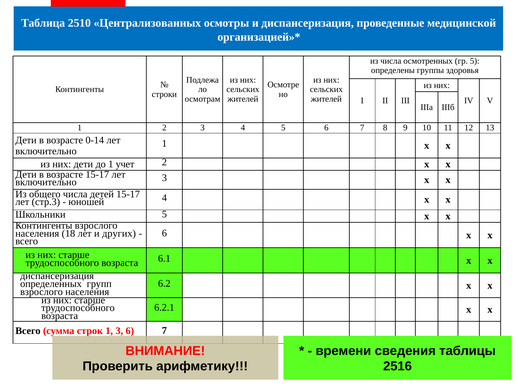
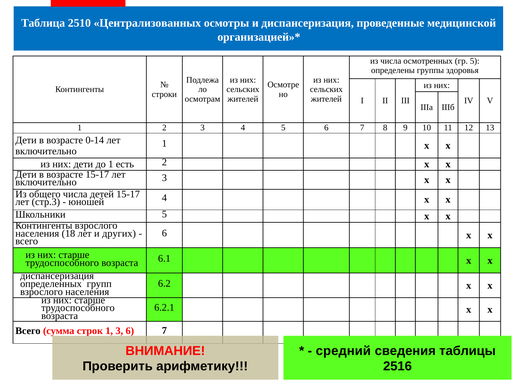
учет: учет -> есть (125, 164)
времени: времени -> средний (343, 351)
